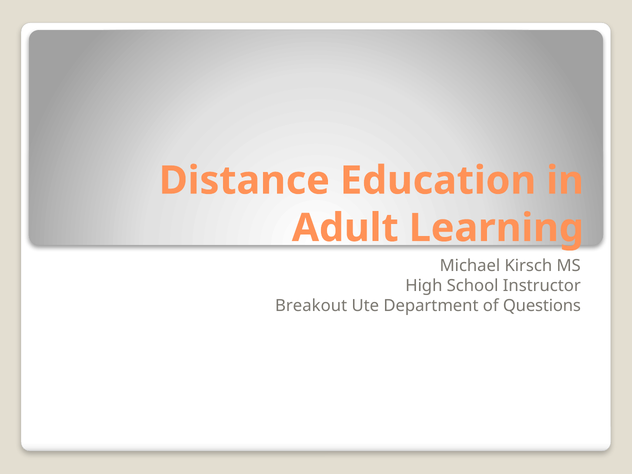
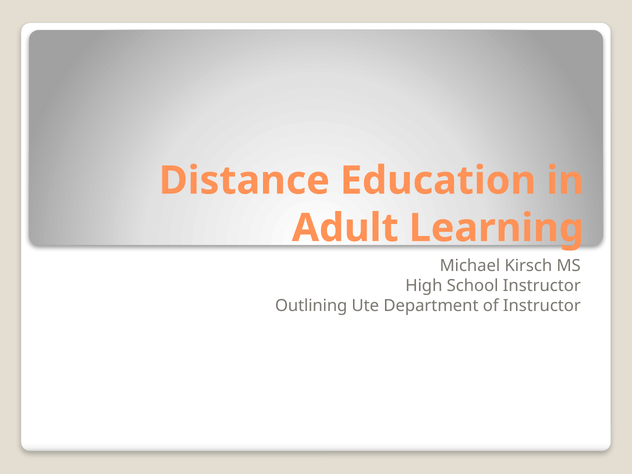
Breakout: Breakout -> Outlining (311, 306)
of Questions: Questions -> Instructor (542, 306)
